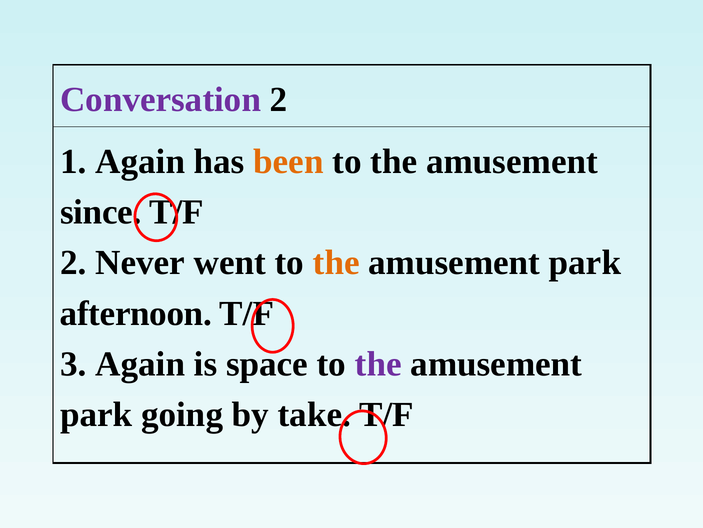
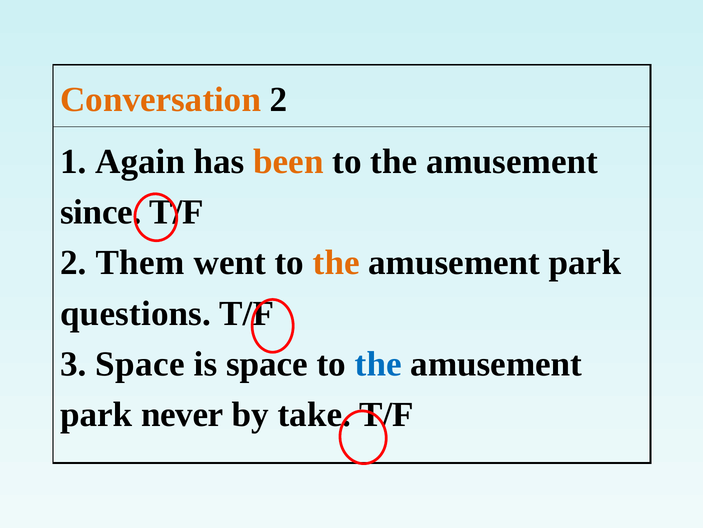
Conversation colour: purple -> orange (161, 100)
Never: Never -> Them (140, 262)
afternoon: afternoon -> questions (136, 313)
3 Again: Again -> Space (140, 364)
the colour: purple -> blue (378, 364)
going: going -> never (182, 414)
